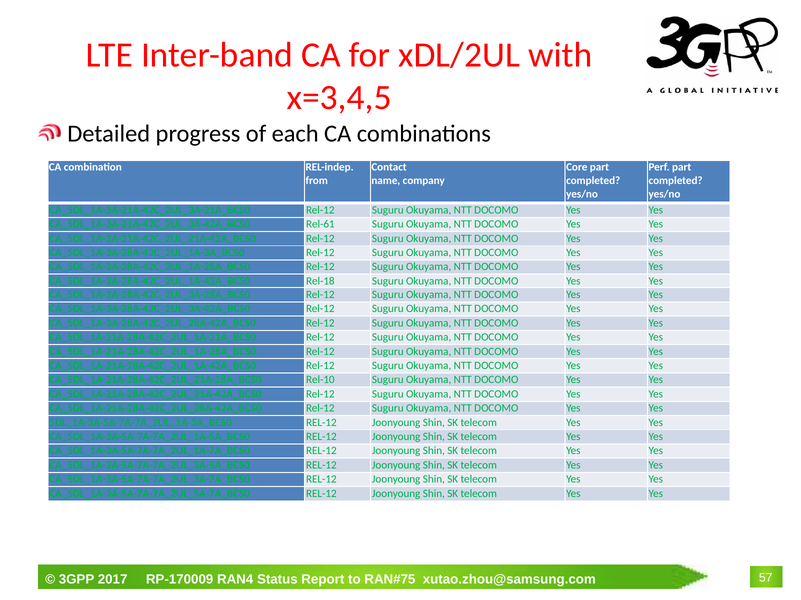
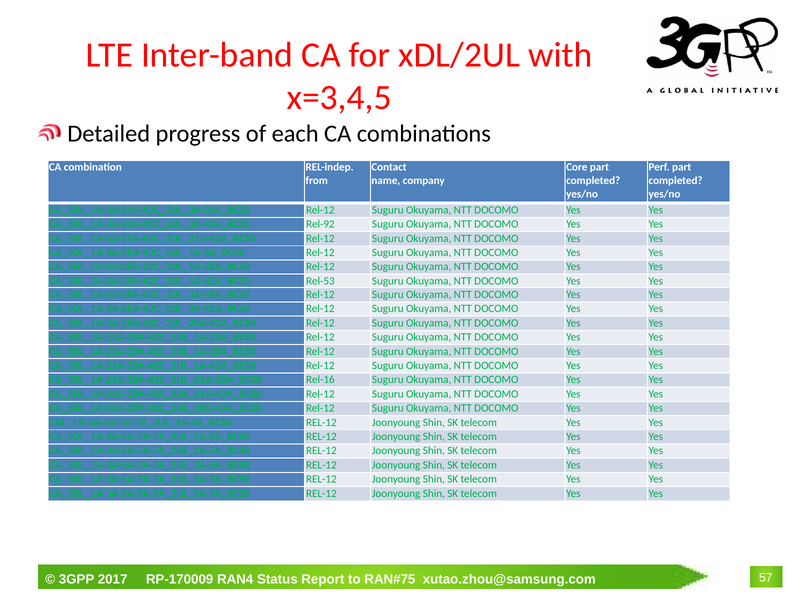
Rel-61: Rel-61 -> Rel-92 (320, 224)
Rel-18: Rel-18 -> Rel-53 (320, 281)
Rel-10: Rel-10 -> Rel-16 (320, 380)
